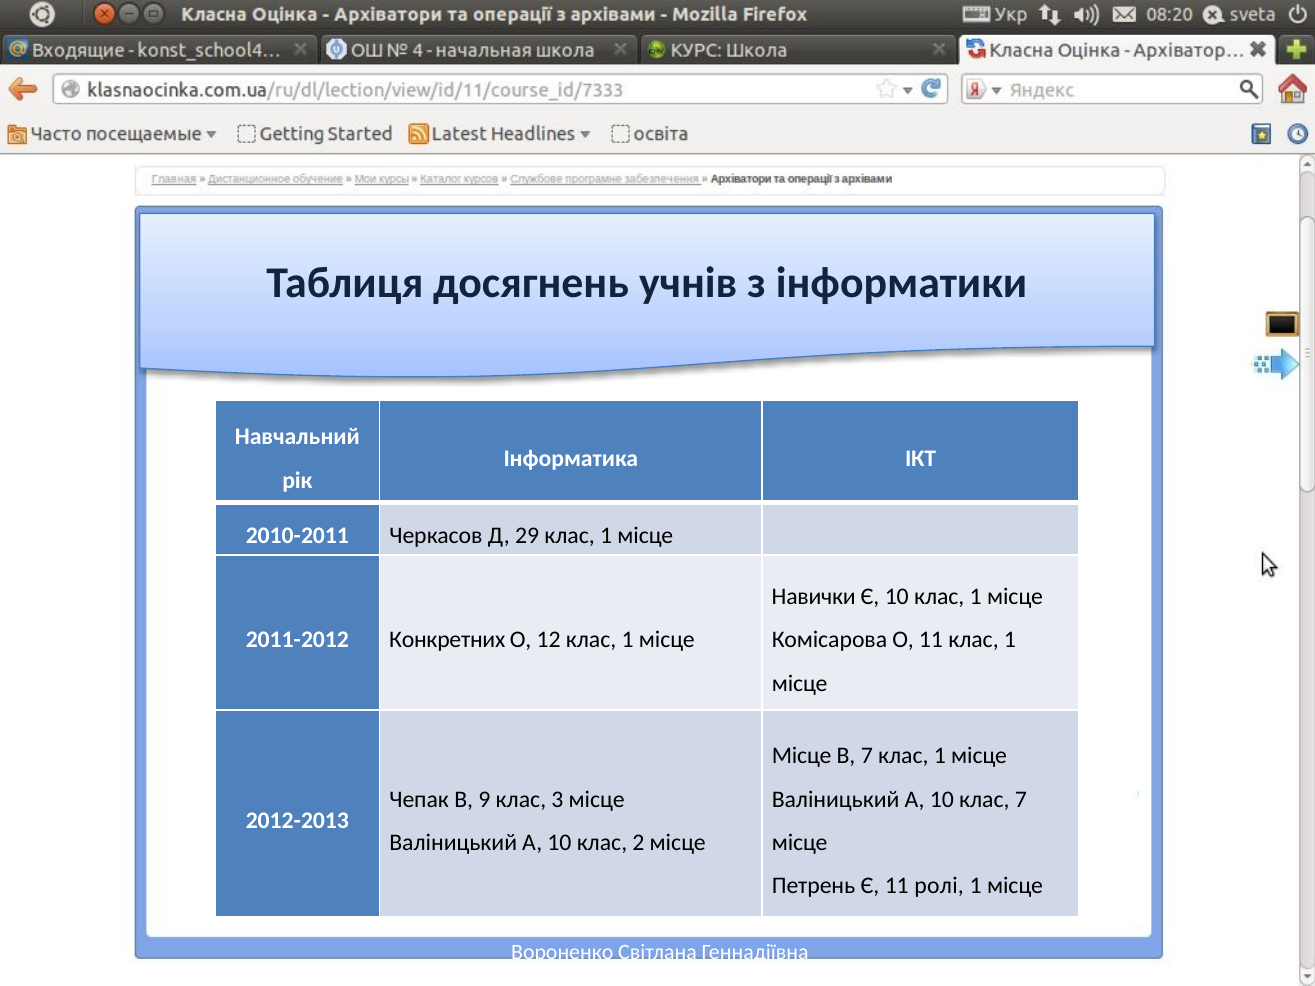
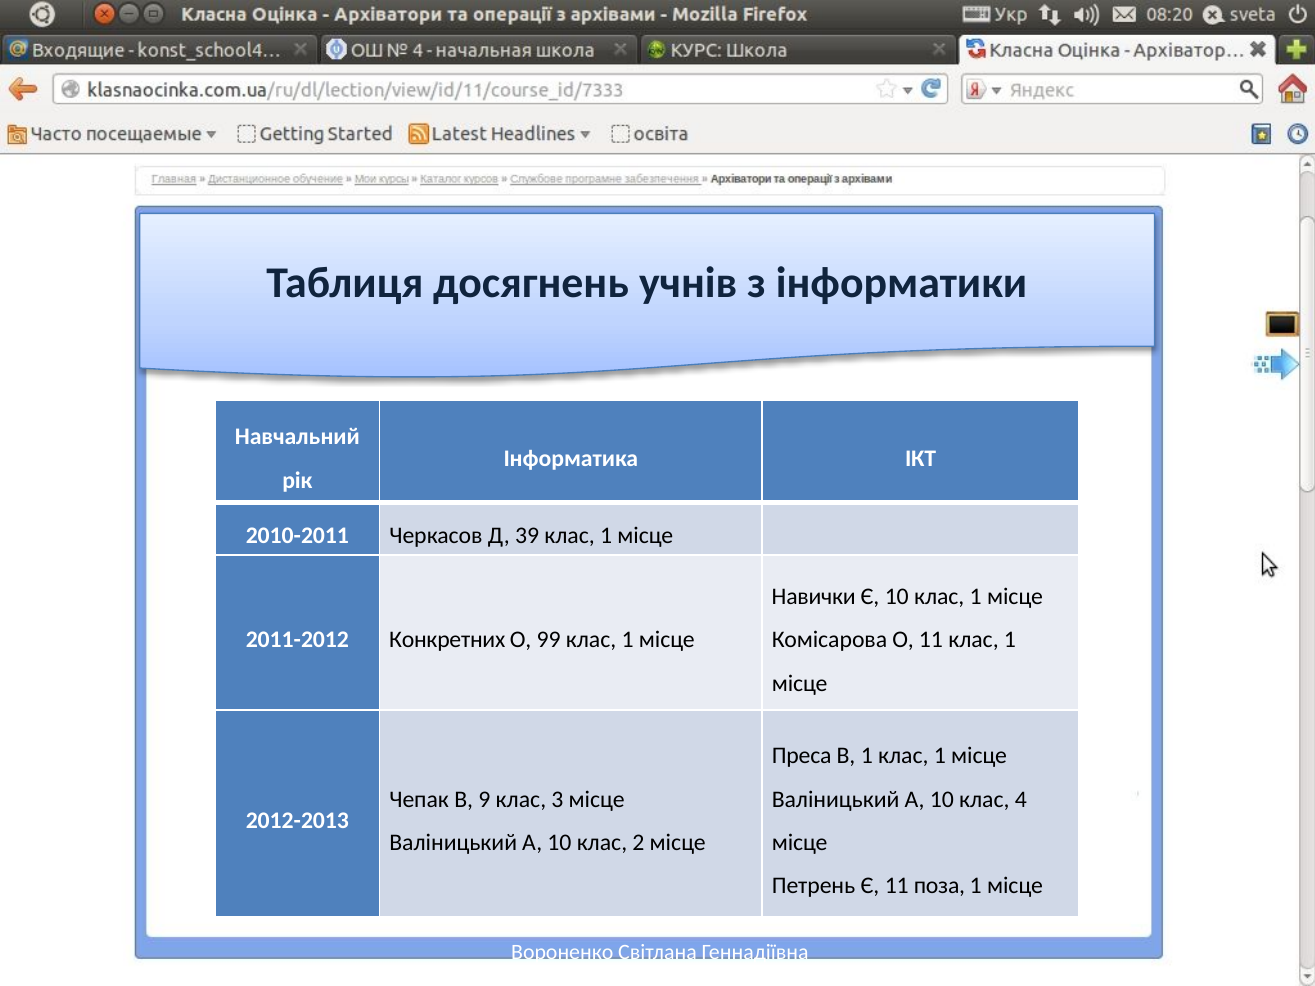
29: 29 -> 39 (527, 536)
12: 12 -> 99 (549, 640)
Місце: Місце -> Преса (802, 756)
В 7: 7 -> 1 (867, 756)
клас 7: 7 -> 4 (1021, 800)
ролі: ролі -> поза (939, 886)
